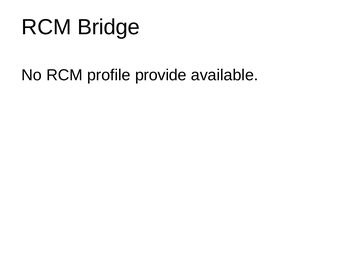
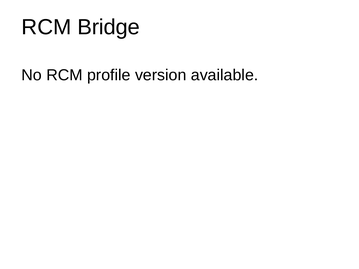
provide: provide -> version (161, 75)
